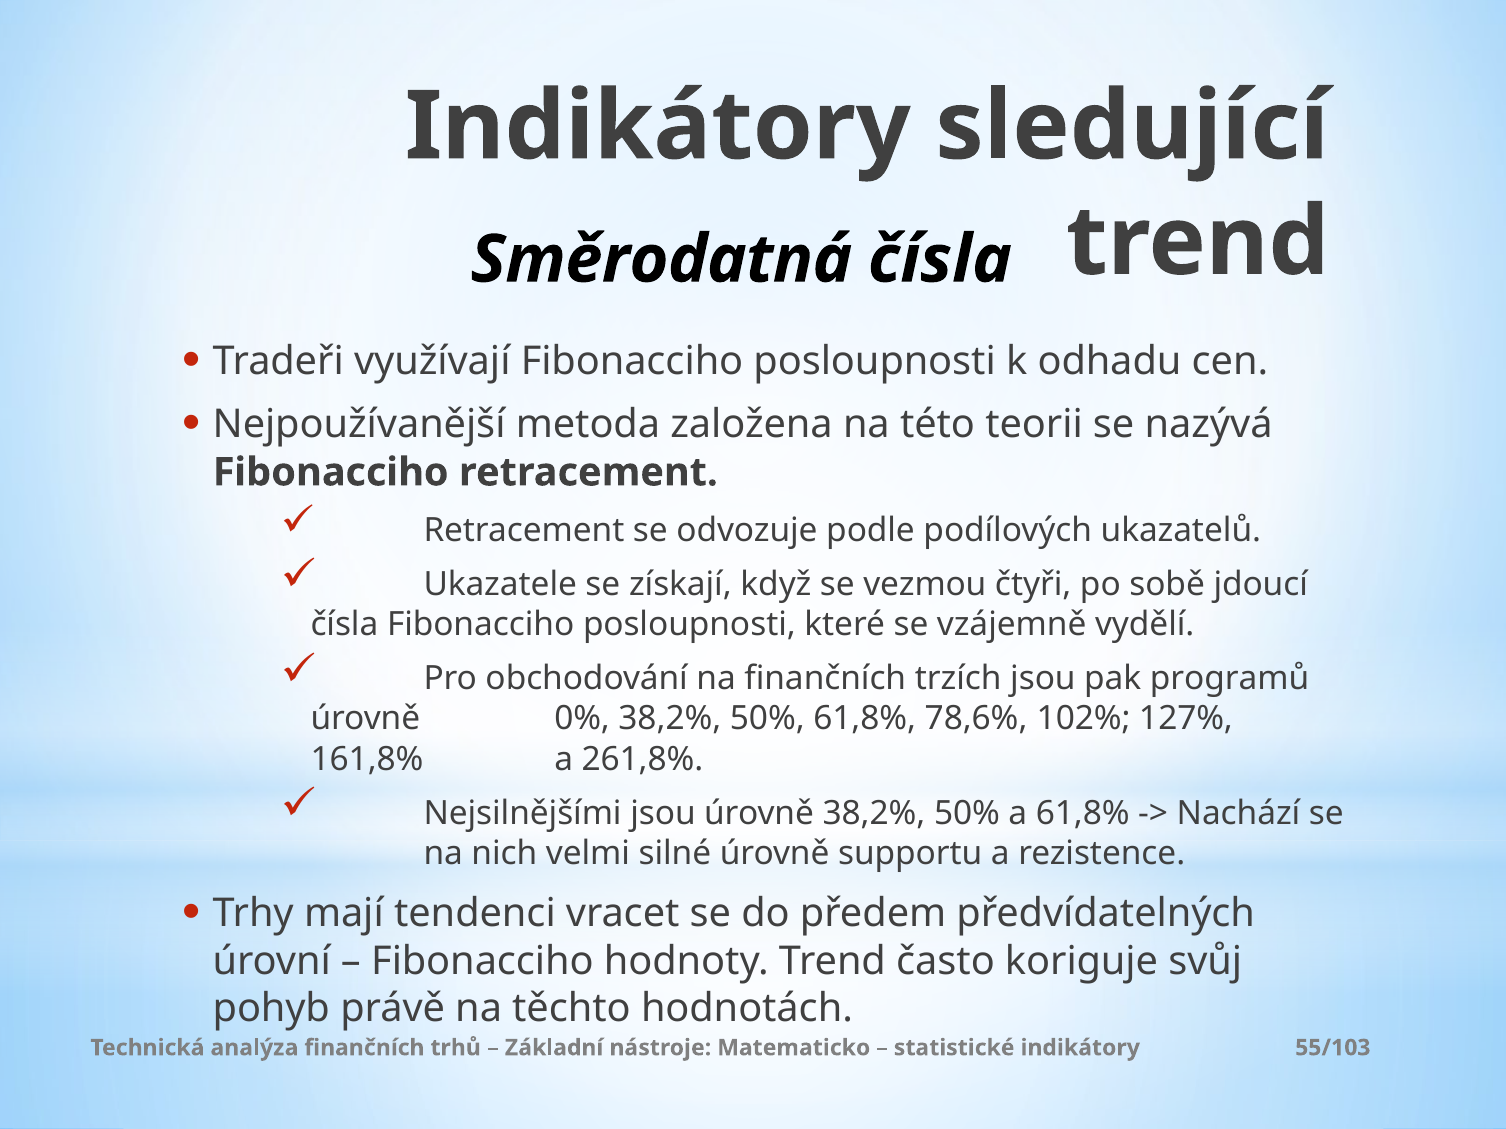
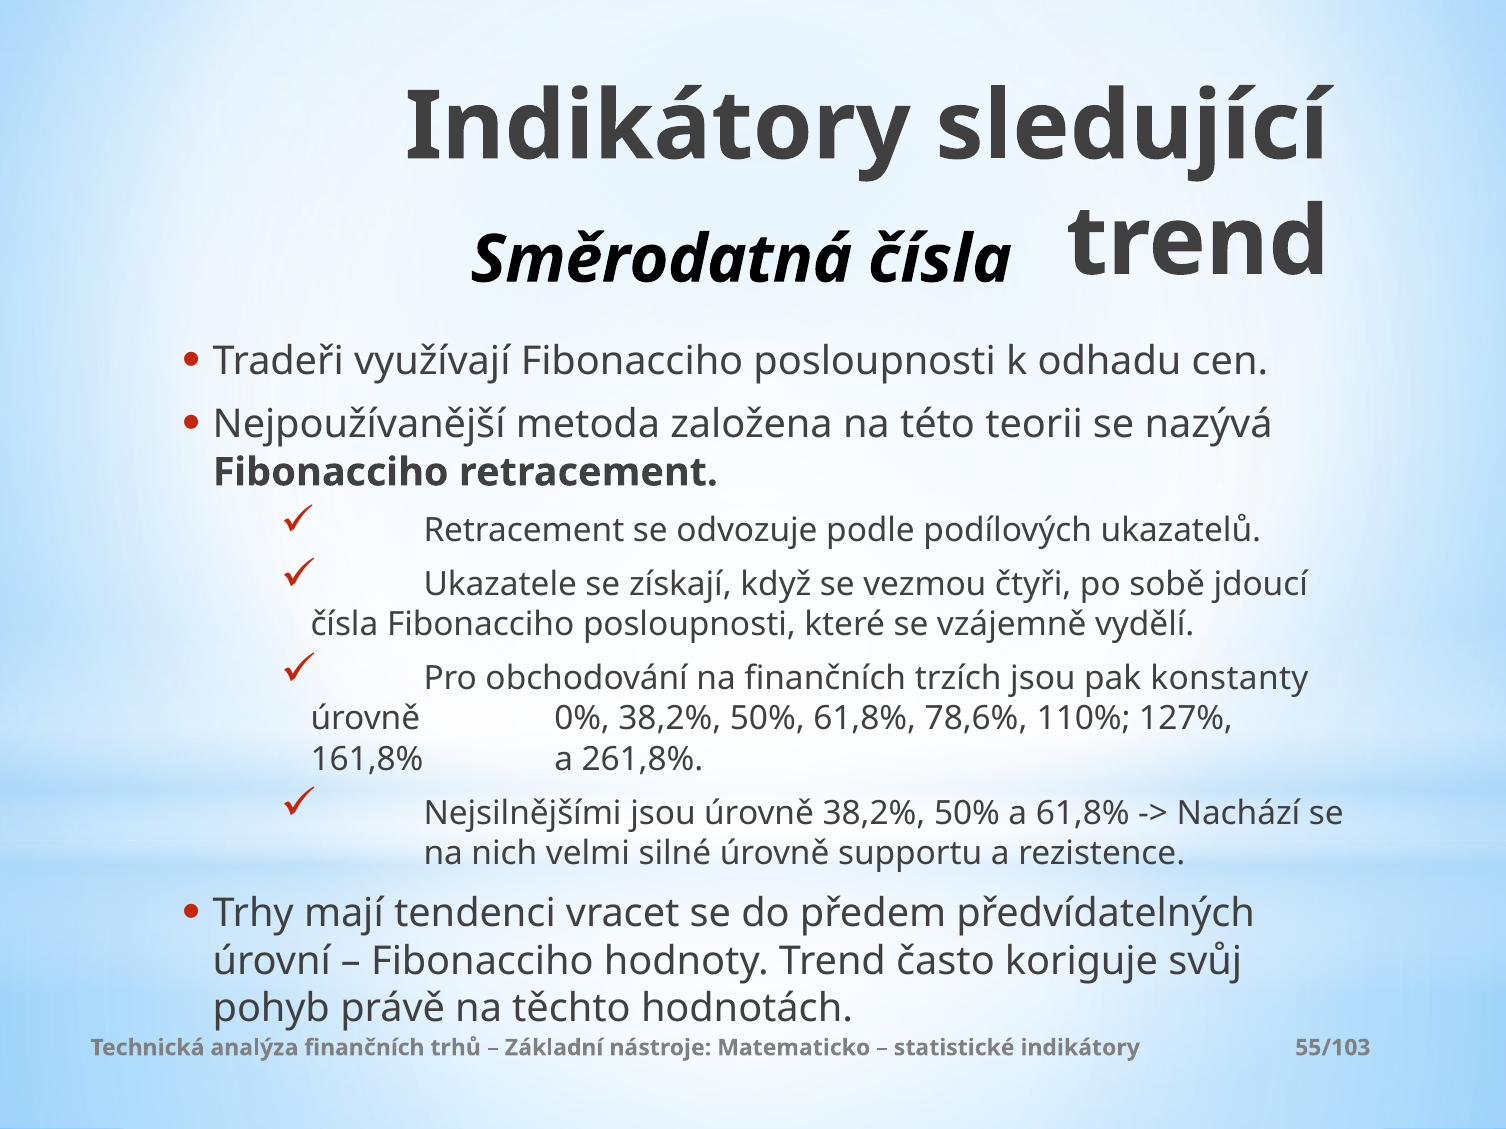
programů: programů -> konstanty (1229, 679)
102%: 102% -> 110% (1084, 719)
